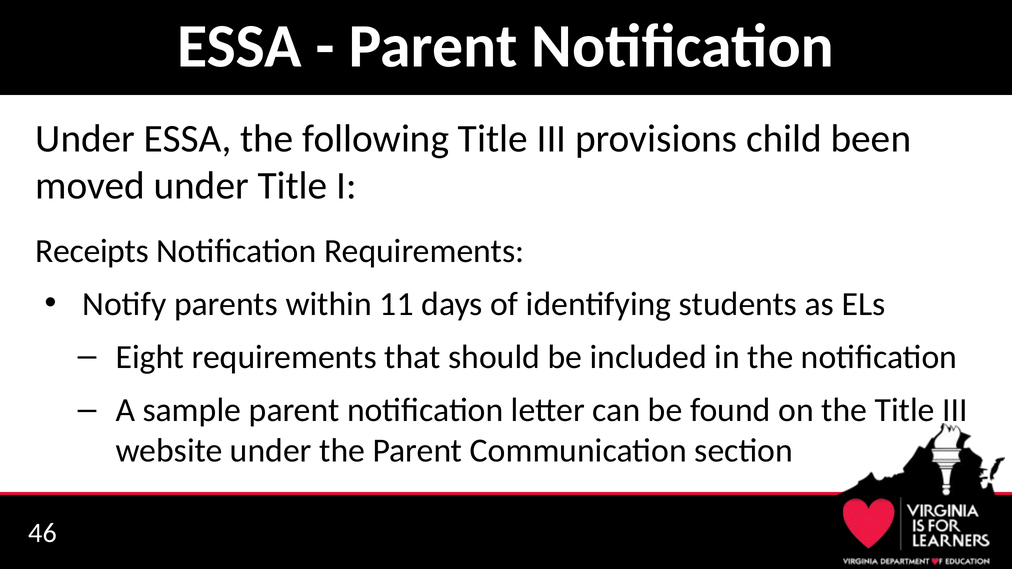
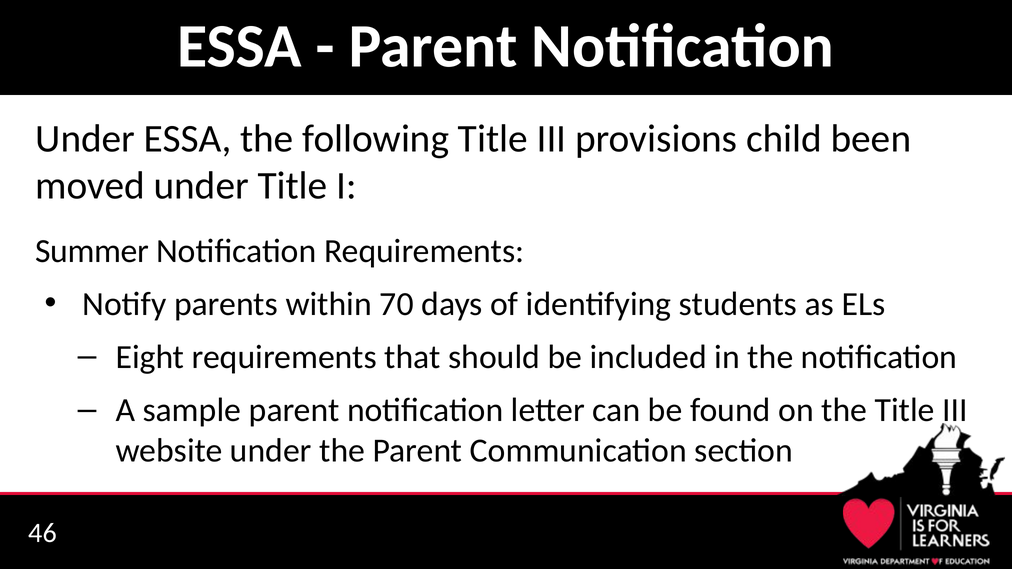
Receipts: Receipts -> Summer (92, 251)
11: 11 -> 70 (397, 304)
